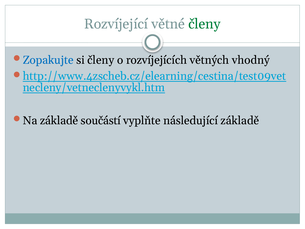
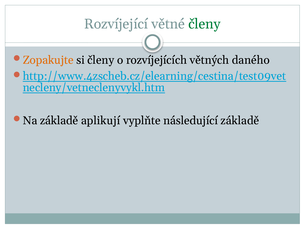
Zopakujte colour: blue -> orange (48, 60)
vhodný: vhodný -> daného (251, 60)
součástí: součástí -> aplikují (101, 120)
